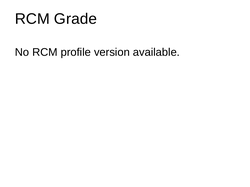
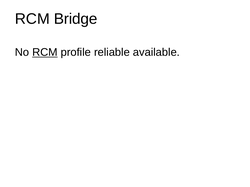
Grade: Grade -> Bridge (76, 19)
RCM underline: none -> present (45, 52)
version: version -> reliable (112, 52)
